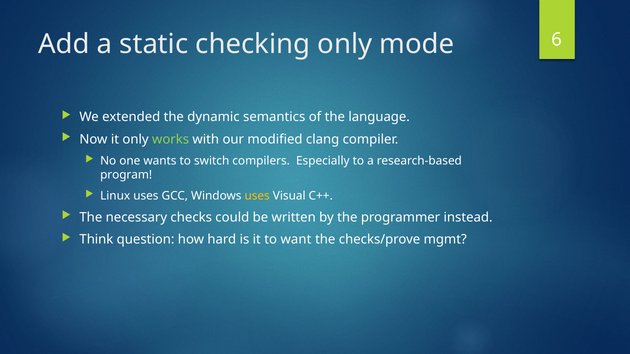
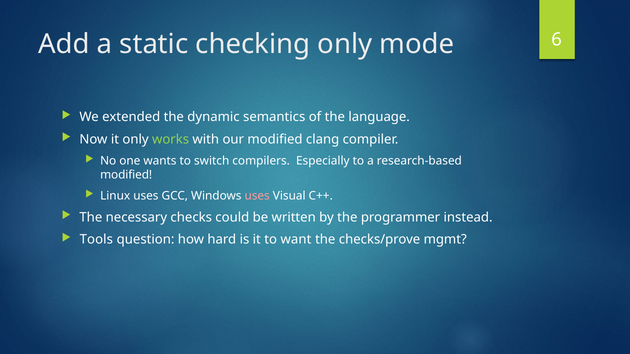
program: program -> modified (126, 175)
uses colour: yellow -> pink (257, 196)
Think: Think -> Tools (96, 240)
